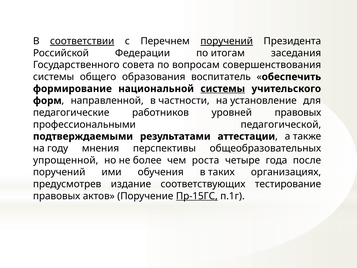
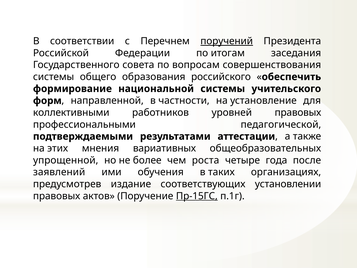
соответствии underline: present -> none (82, 41)
воспитатель: воспитатель -> российского (221, 77)
системы underline: present -> none (223, 89)
педагогические: педагогические -> коллективными (71, 112)
году: году -> этих (58, 148)
перспективы: перспективы -> вариативных (164, 148)
поручений: поручений -> заявлений (59, 172)
тестирование: тестирование -> установлении (288, 184)
